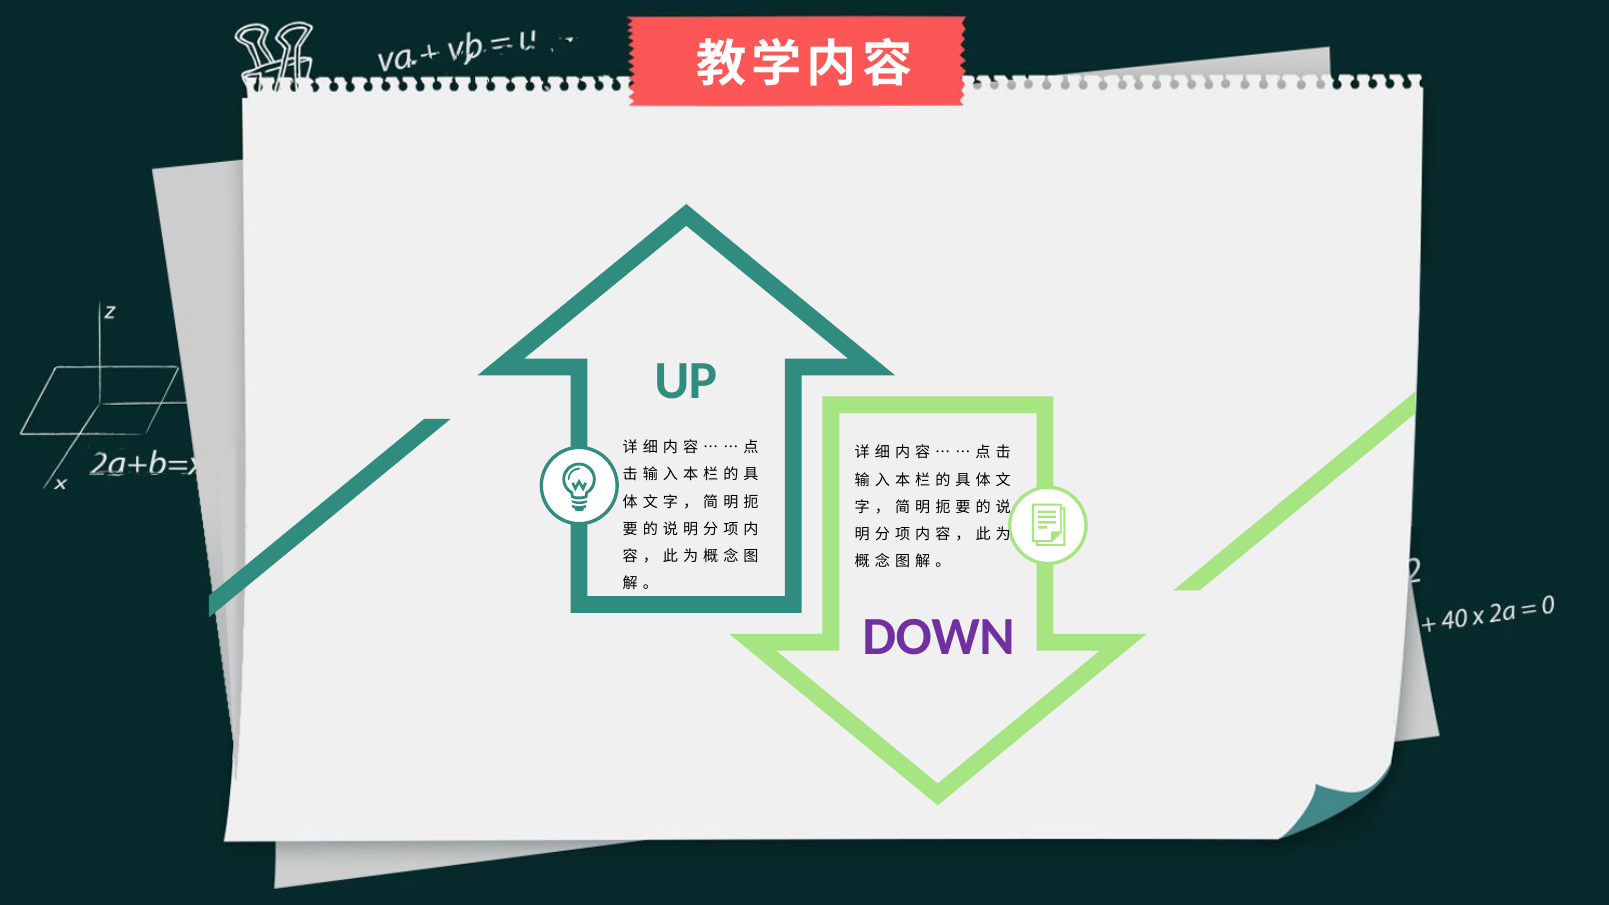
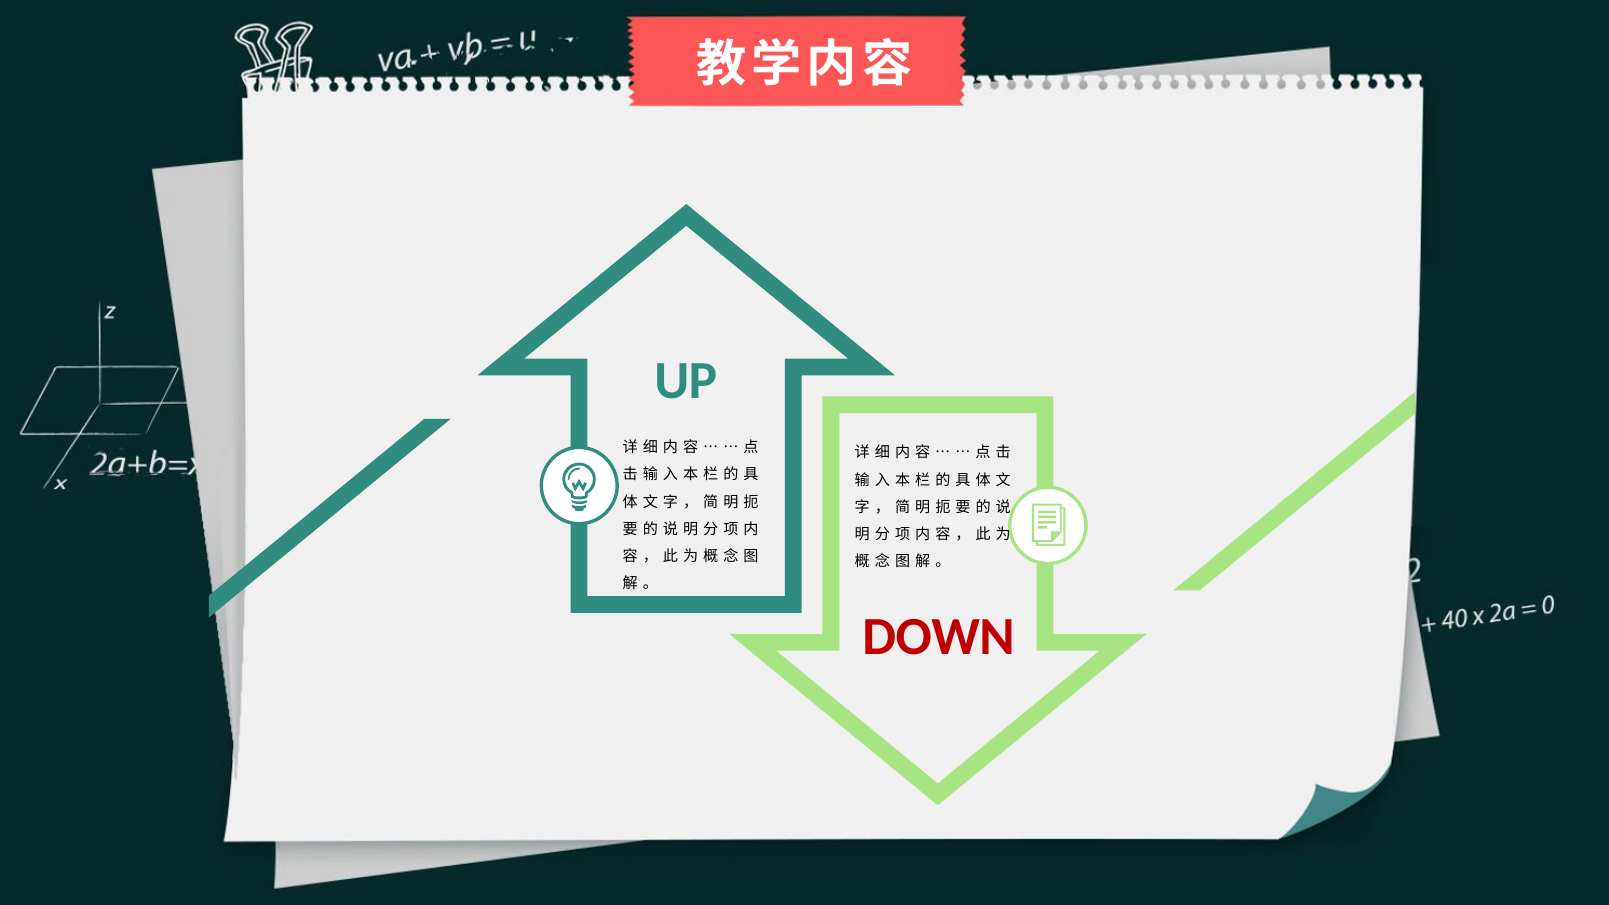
DOWN colour: purple -> red (938, 637)
